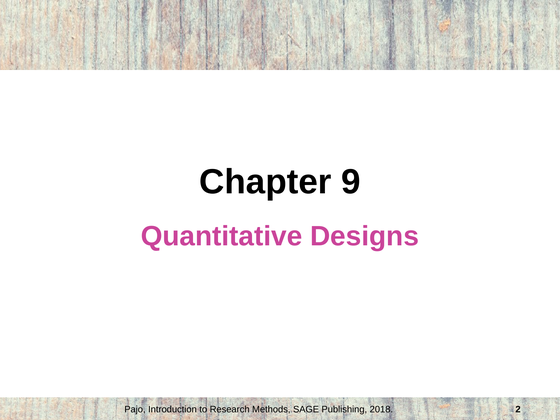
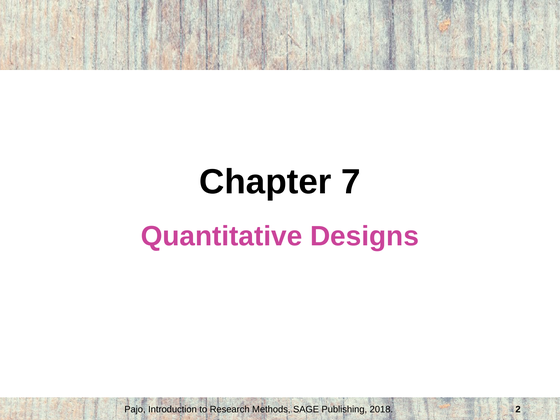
9: 9 -> 7 (351, 182)
